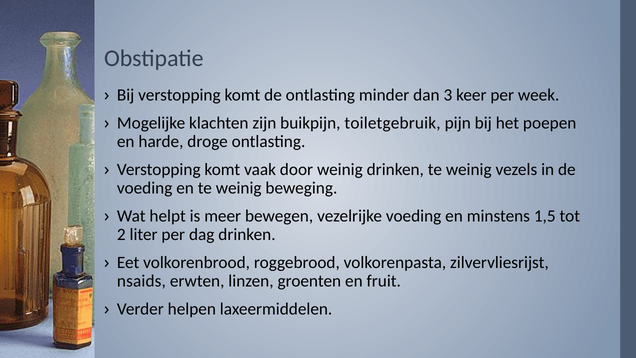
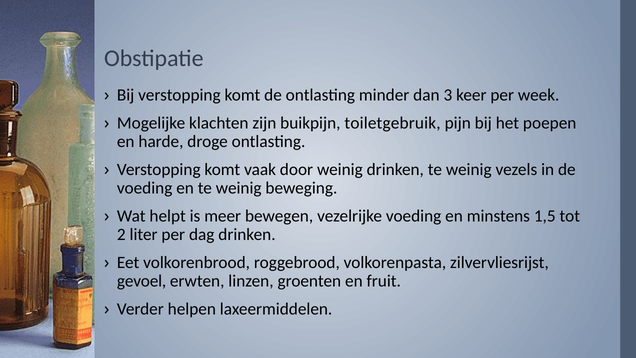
nsaids: nsaids -> gevoel (142, 281)
